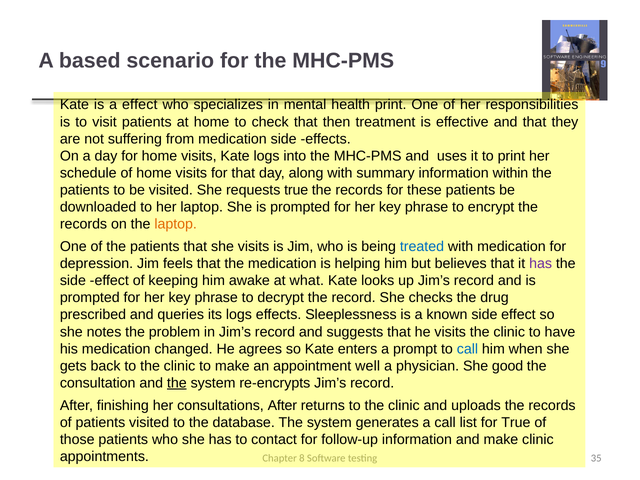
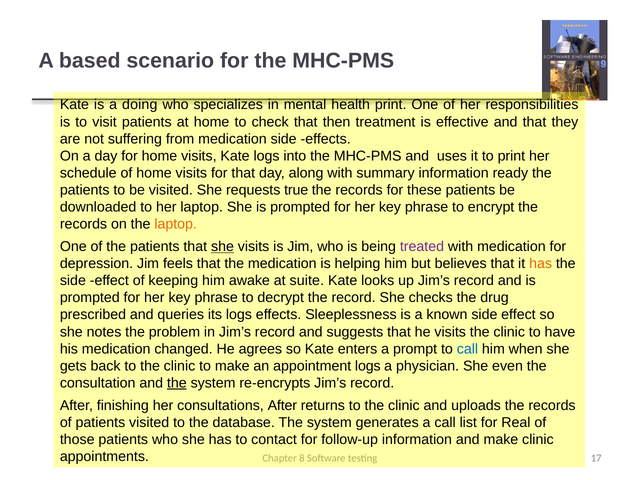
a effect: effect -> doing (140, 105)
within: within -> ready (510, 173)
she underline: none -> present (222, 247)
treated colour: blue -> purple (422, 247)
has colour: purple -> orange (541, 264)
what: what -> suite (307, 281)
appointment well: well -> logs (368, 366)
good: good -> even (508, 366)
for True: True -> Real (516, 422)
35: 35 -> 17 (596, 458)
